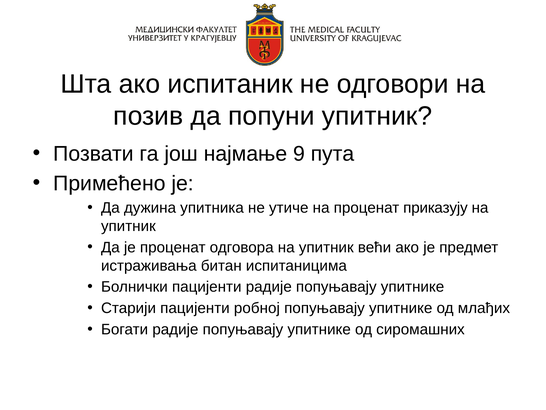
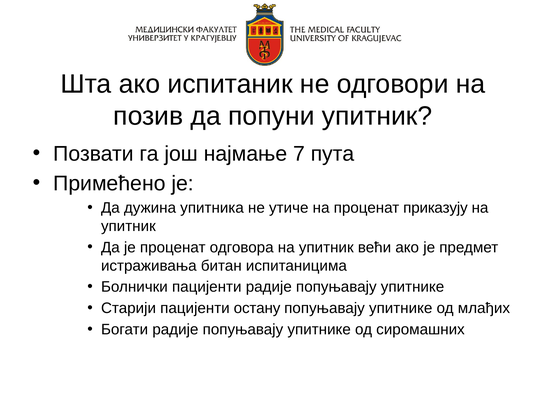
9: 9 -> 7 (299, 154)
робној: робној -> остану (257, 308)
